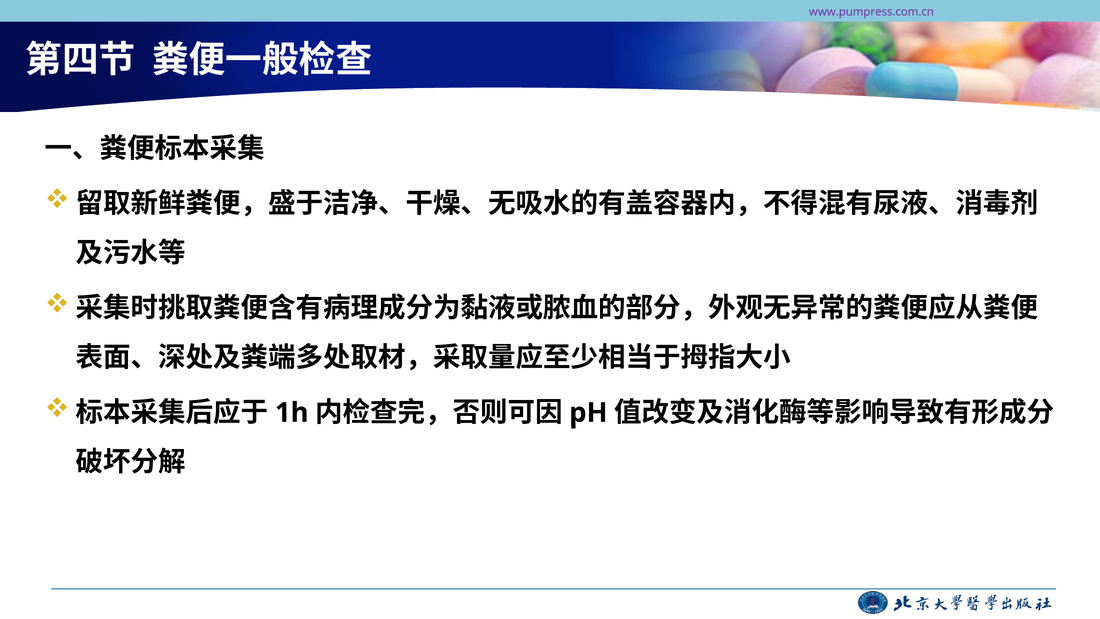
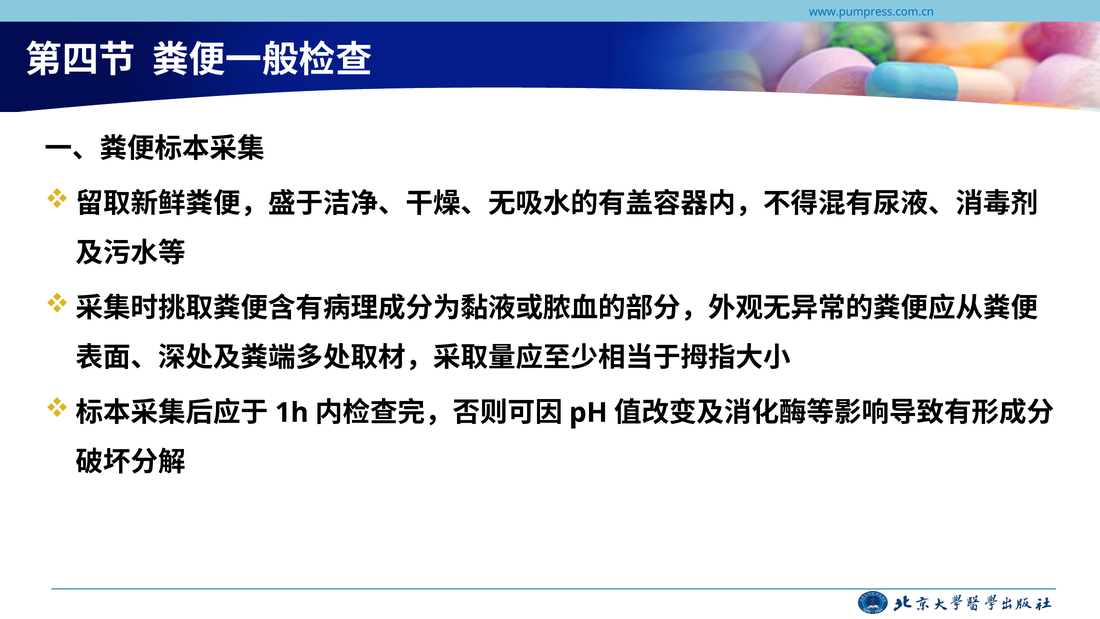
www.pumpress.com.cn colour: purple -> blue (871, 12)
